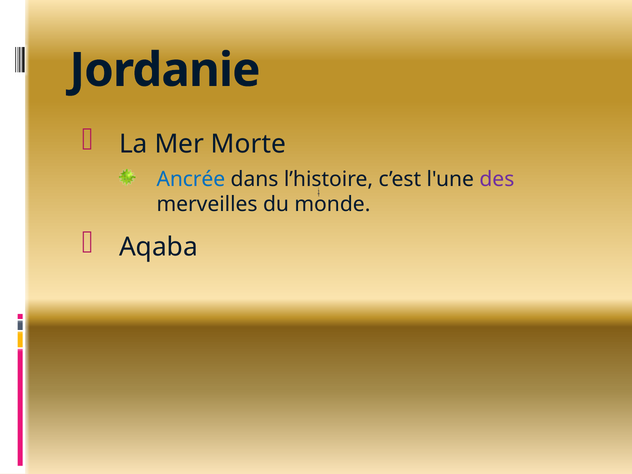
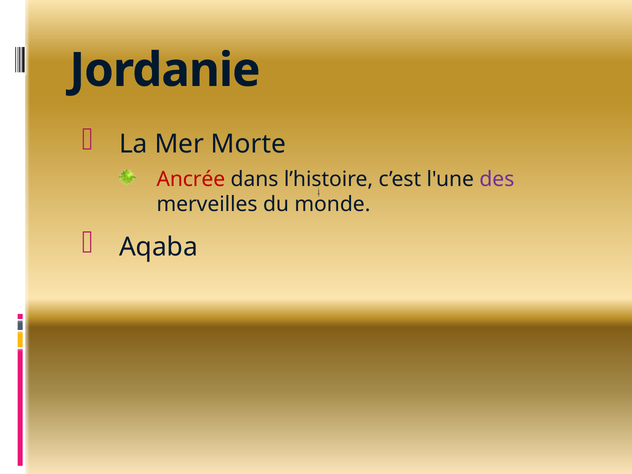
Ancrée colour: blue -> red (191, 179)
